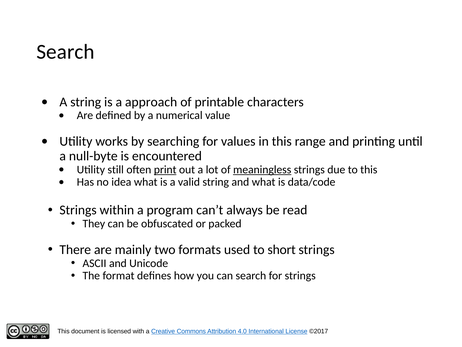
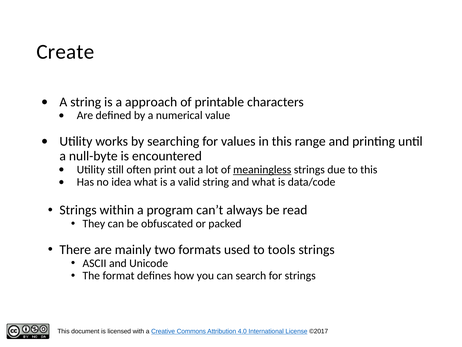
Search: Search -> Create (65, 52)
print underline: present -> none (165, 169)
short: short -> tools (281, 249)
